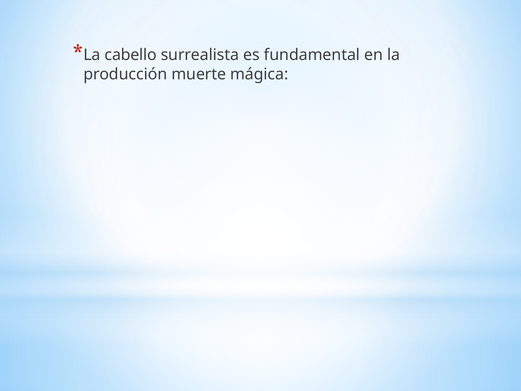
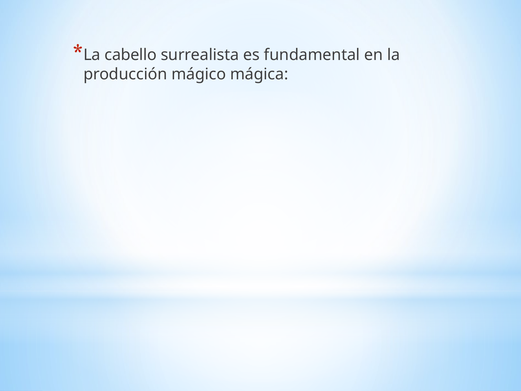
muerte: muerte -> mágico (199, 74)
